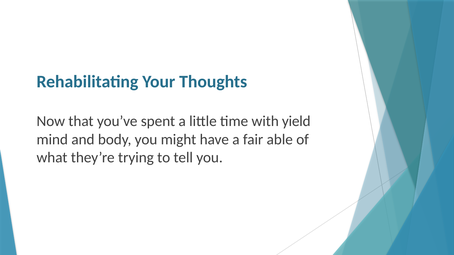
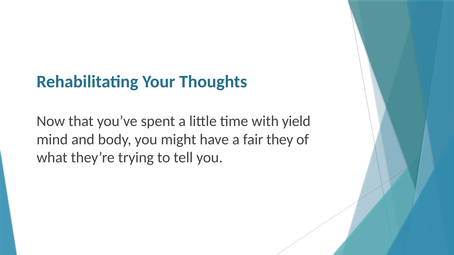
able: able -> they (280, 140)
